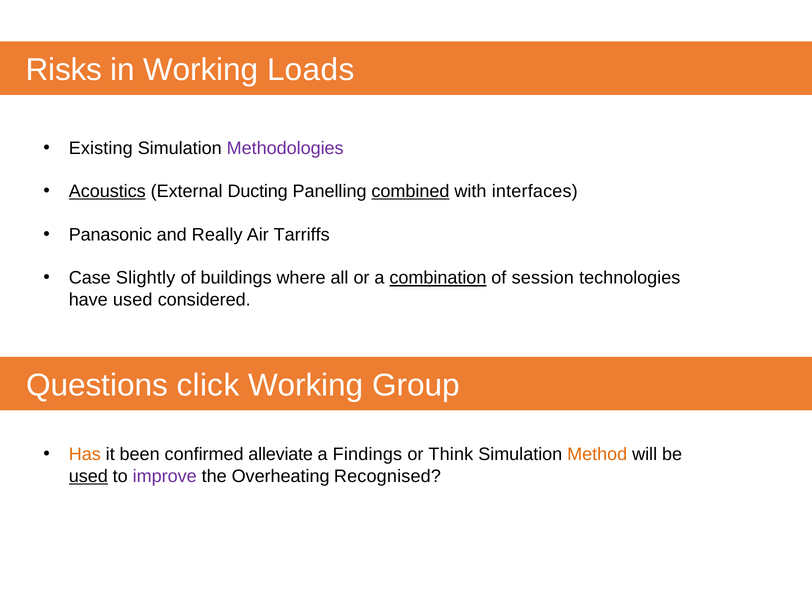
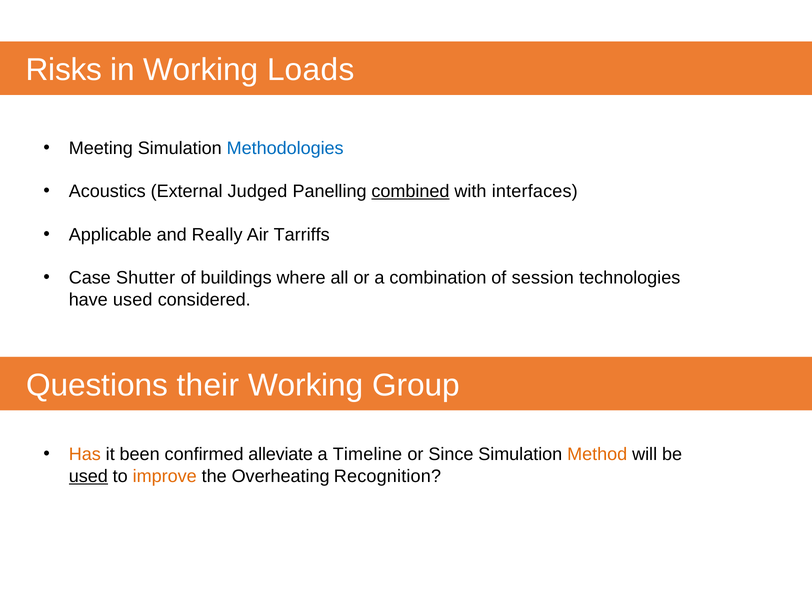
Existing: Existing -> Meeting (101, 148)
Methodologies colour: purple -> blue (285, 148)
Acoustics underline: present -> none (107, 191)
Ducting: Ducting -> Judged (257, 191)
Panasonic: Panasonic -> Applicable (110, 235)
Slightly: Slightly -> Shutter (146, 278)
combination underline: present -> none (438, 278)
click: click -> their (208, 385)
Findings: Findings -> Timeline (367, 454)
Think: Think -> Since (451, 454)
improve colour: purple -> orange (165, 476)
Recognised: Recognised -> Recognition (387, 476)
